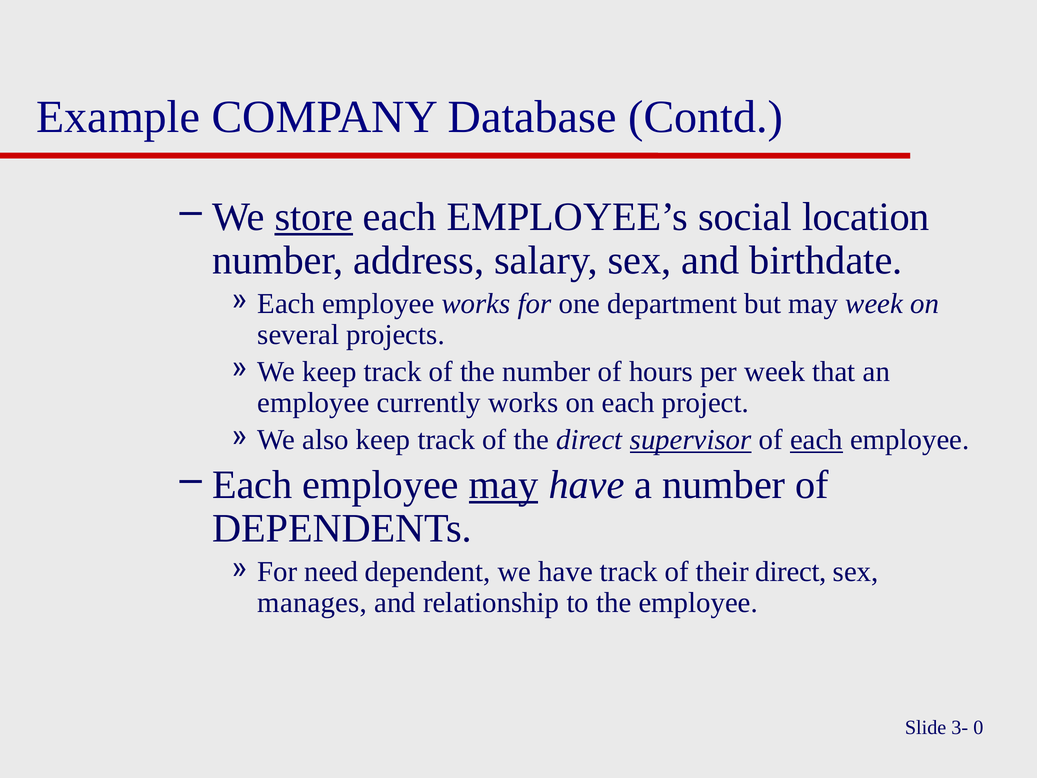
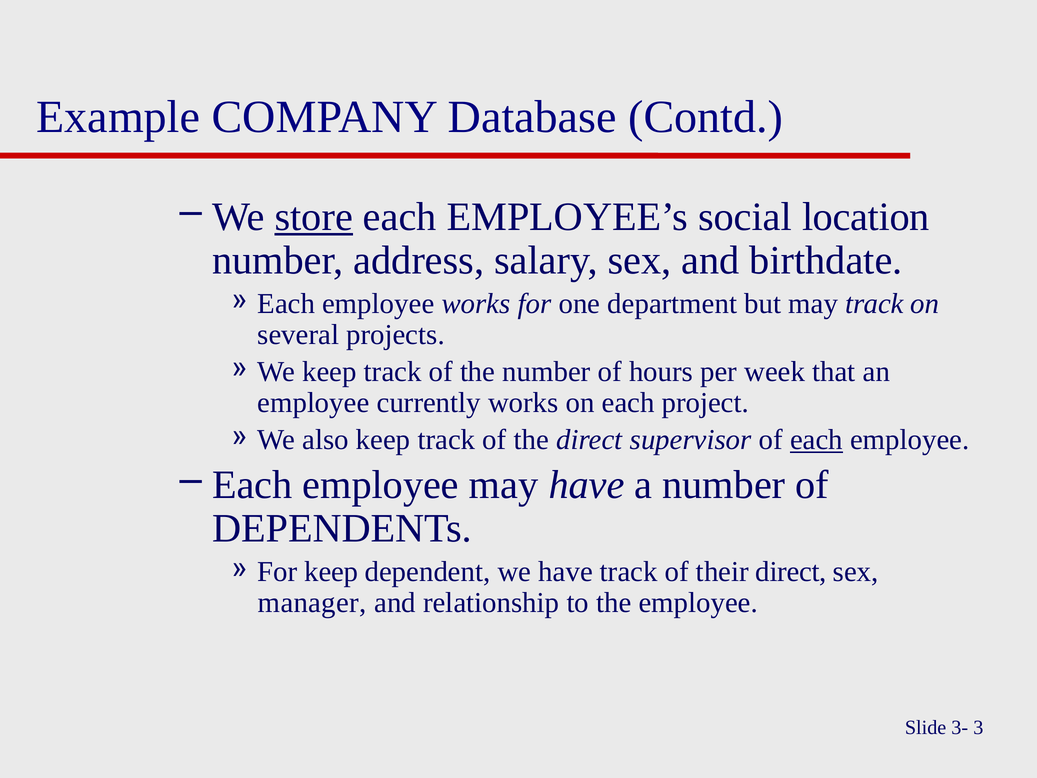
may week: week -> track (874, 304)
supervisor underline: present -> none (691, 440)
may underline: present -> none (503, 485)
For need: need -> keep (331, 572)
manages: manages -> manager (312, 603)
0: 0 -> 3 (978, 727)
